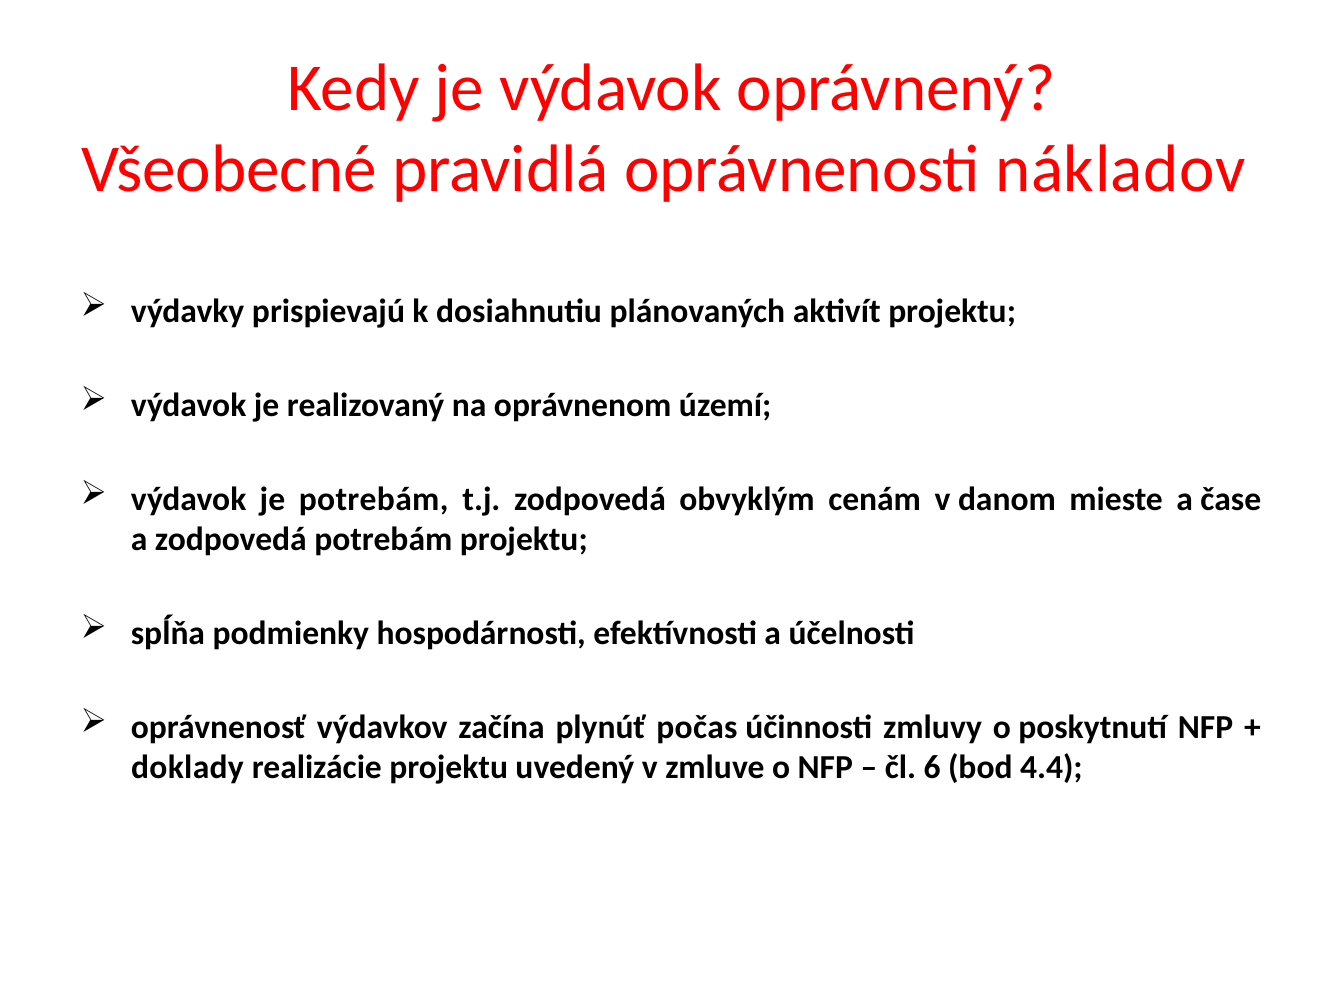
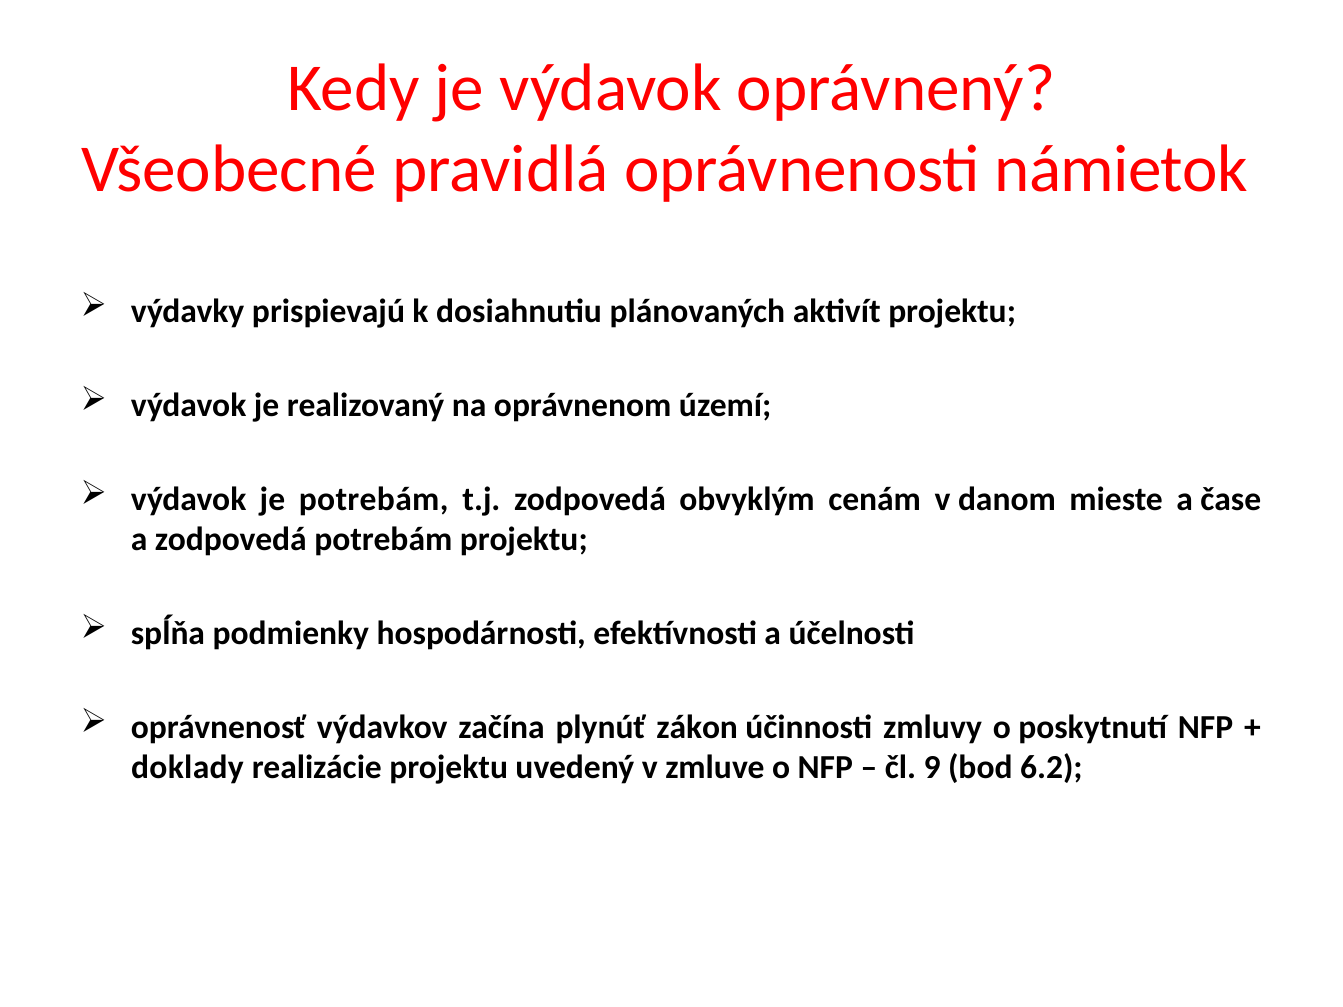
nákladov: nákladov -> námietok (1121, 169)
počas: počas -> zákon (697, 728)
6: 6 -> 9 (932, 768)
4.4: 4.4 -> 6.2 (1051, 768)
